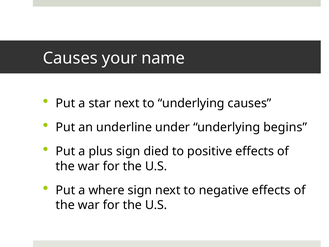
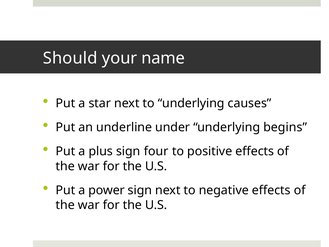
Causes: Causes -> Should (70, 58)
died: died -> four (156, 151)
where: where -> power (107, 190)
